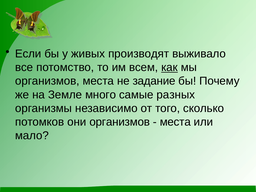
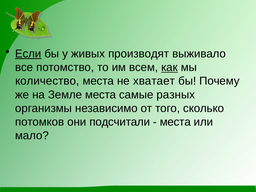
Если underline: none -> present (28, 54)
организмов: организмов -> количество (47, 81)
задание: задание -> хватает (154, 81)
Земле много: много -> места (101, 95)
они организмов: организмов -> подсчитали (120, 122)
